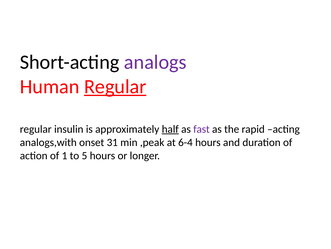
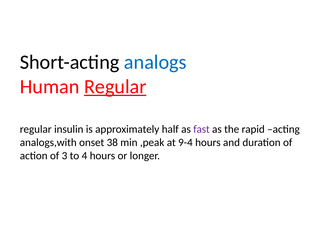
analogs colour: purple -> blue (155, 62)
half underline: present -> none (170, 129)
31: 31 -> 38 (112, 142)
6-4: 6-4 -> 9-4 (185, 142)
1: 1 -> 3 (64, 155)
5: 5 -> 4 (84, 155)
